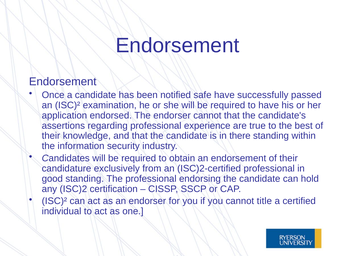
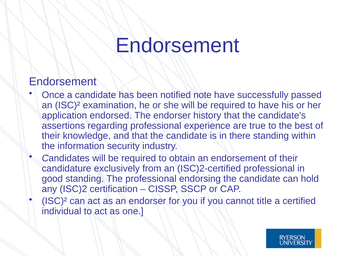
safe: safe -> note (203, 95)
endorser cannot: cannot -> history (207, 115)
